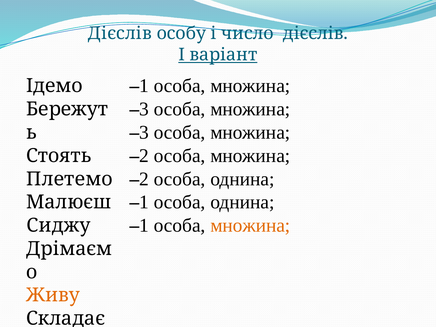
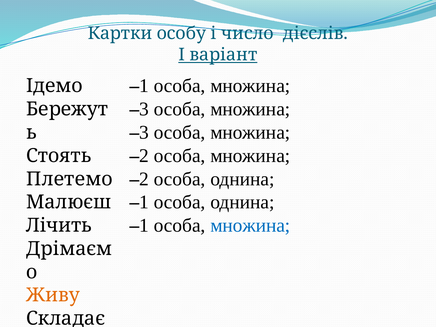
Дієслів: Дієслів -> Картки (120, 34)
множина colour: orange -> blue (250, 225)
Сиджу: Сиджу -> Лічить (59, 225)
